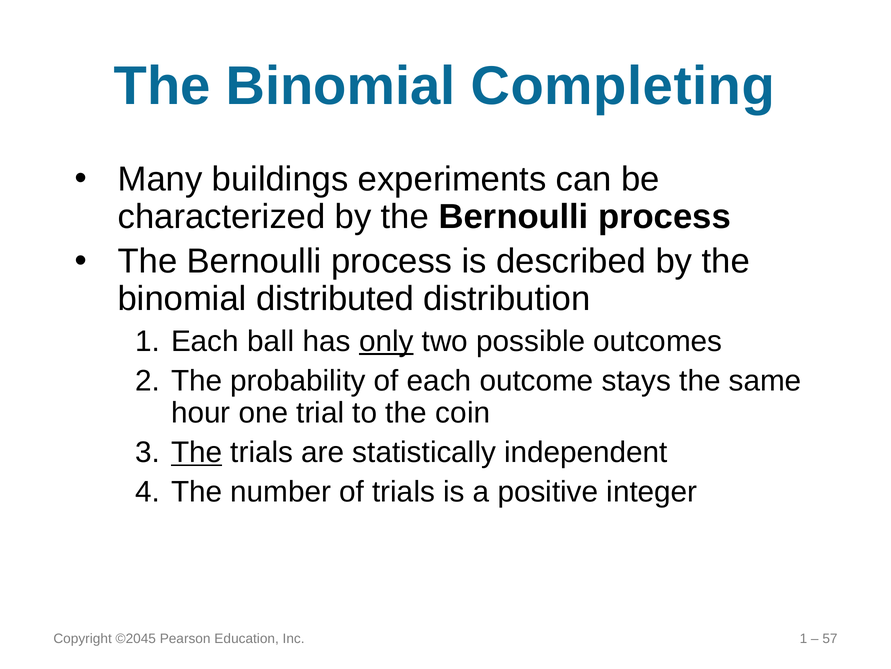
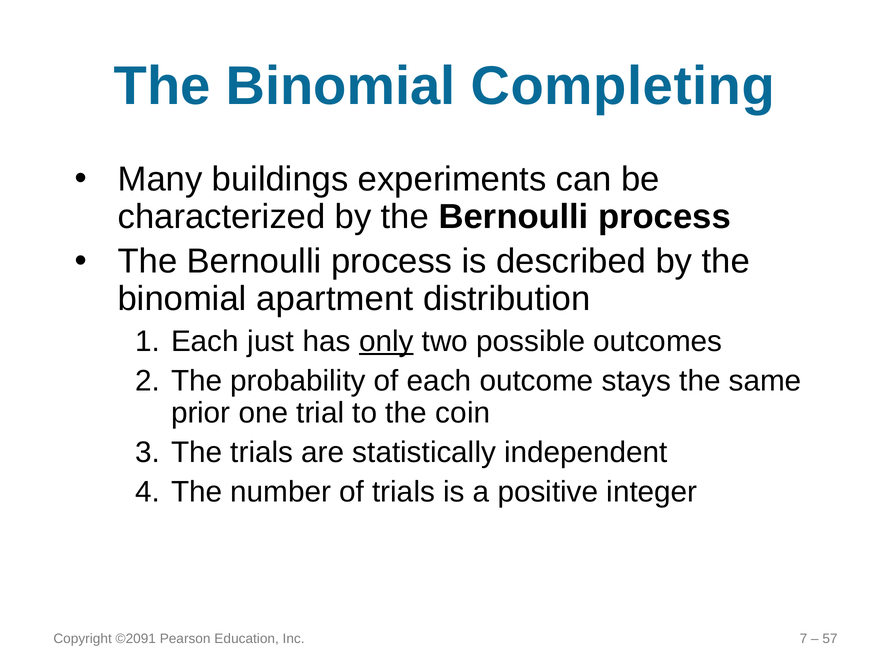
distributed: distributed -> apartment (335, 299)
ball: ball -> just (271, 341)
hour: hour -> prior (201, 412)
The underline: present -> none (197, 452)
©2045: ©2045 -> ©2091 (136, 638)
Inc 1: 1 -> 7 (803, 638)
